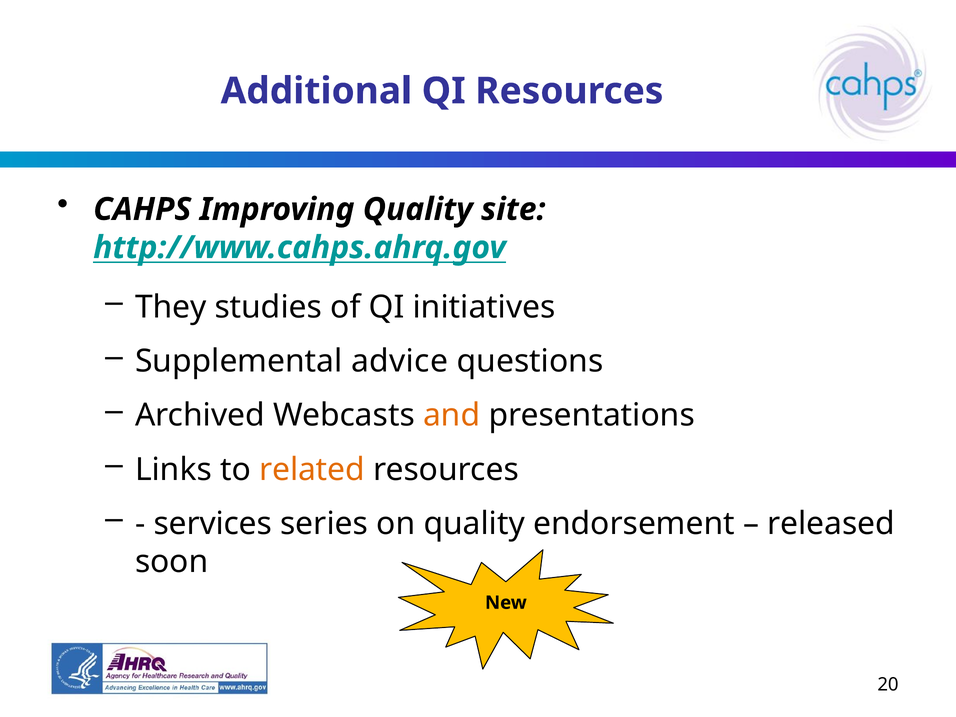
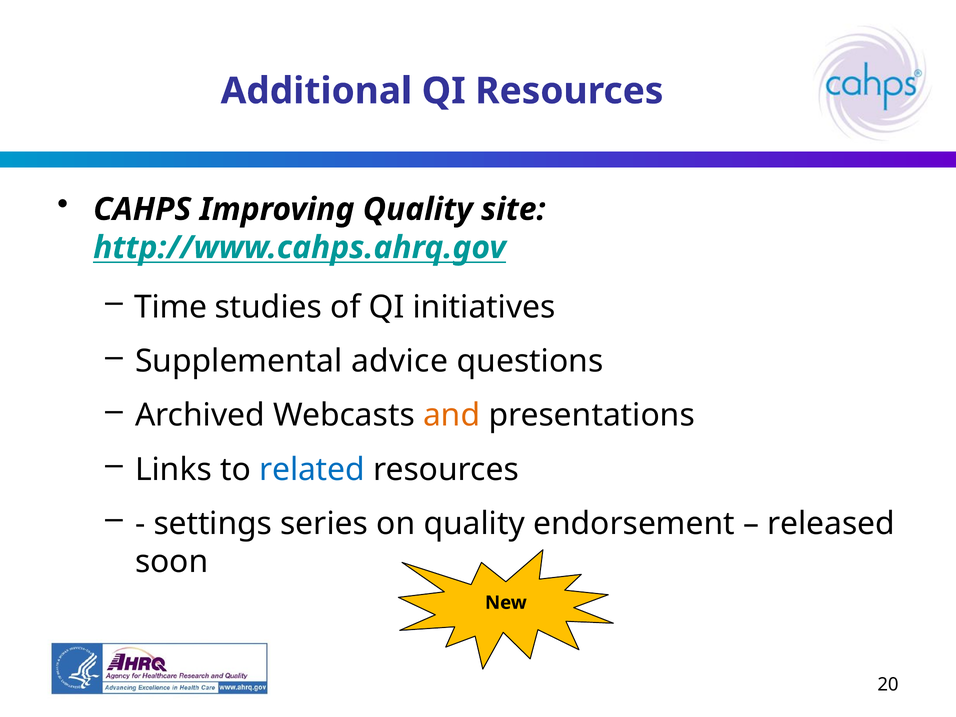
They: They -> Time (171, 307)
related colour: orange -> blue (312, 470)
services: services -> settings (213, 524)
